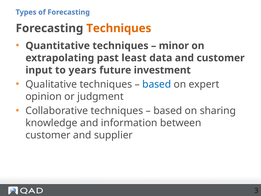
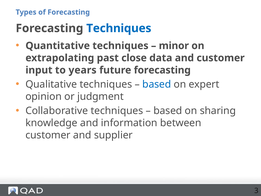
Techniques colour: orange -> blue (119, 28)
least: least -> close (134, 58)
future investment: investment -> forecasting (162, 70)
